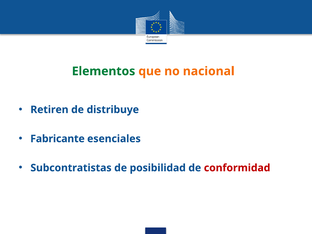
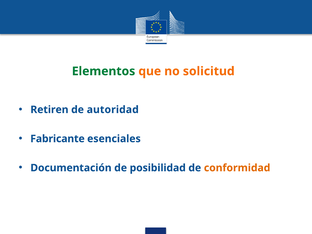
nacional: nacional -> solicitud (209, 71)
distribuye: distribuye -> autoridad (113, 110)
Subcontratistas: Subcontratistas -> Documentación (71, 168)
conformidad colour: red -> orange (237, 168)
